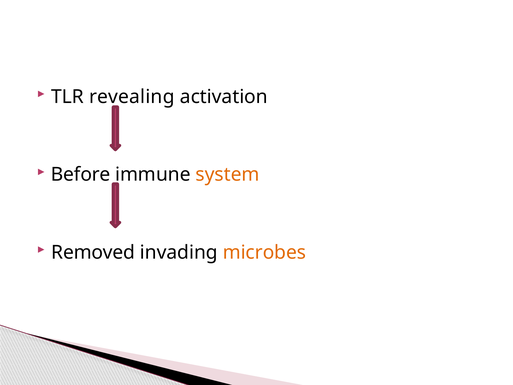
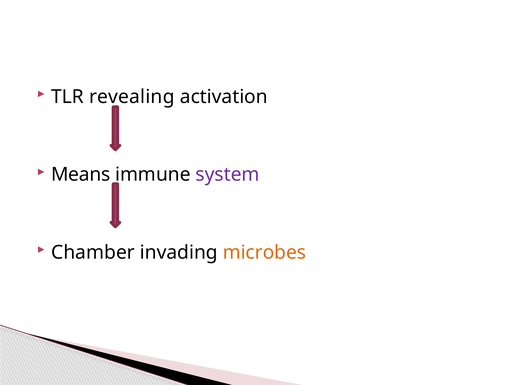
Before: Before -> Means (81, 175)
system colour: orange -> purple (228, 175)
Removed: Removed -> Chamber (93, 252)
